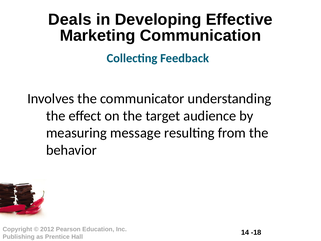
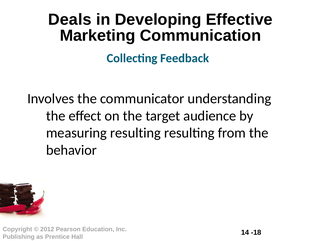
measuring message: message -> resulting (136, 133)
